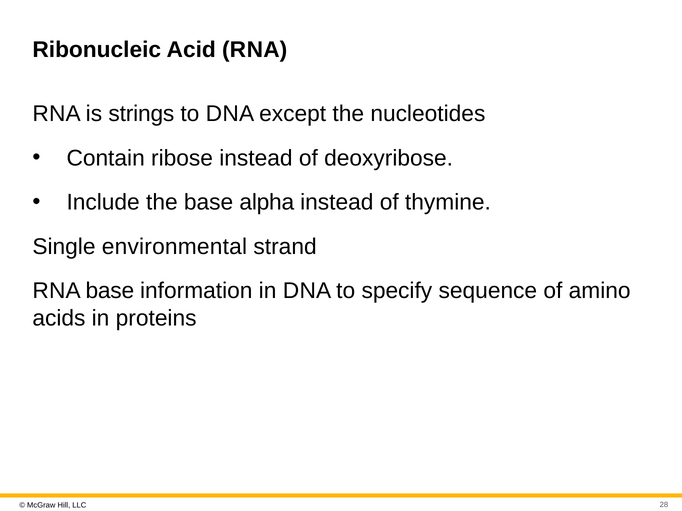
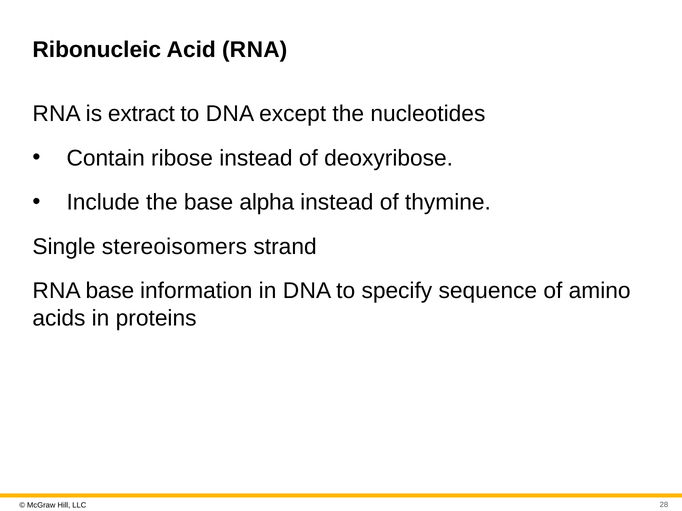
strings: strings -> extract (141, 114)
environmental: environmental -> stereoisomers (174, 247)
